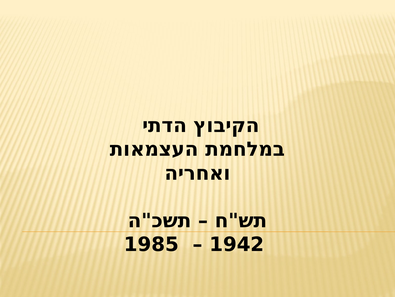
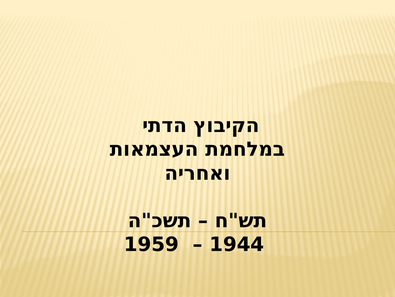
1985: 1985 -> 1959 (151, 244)
1942: 1942 -> 1944 (237, 244)
